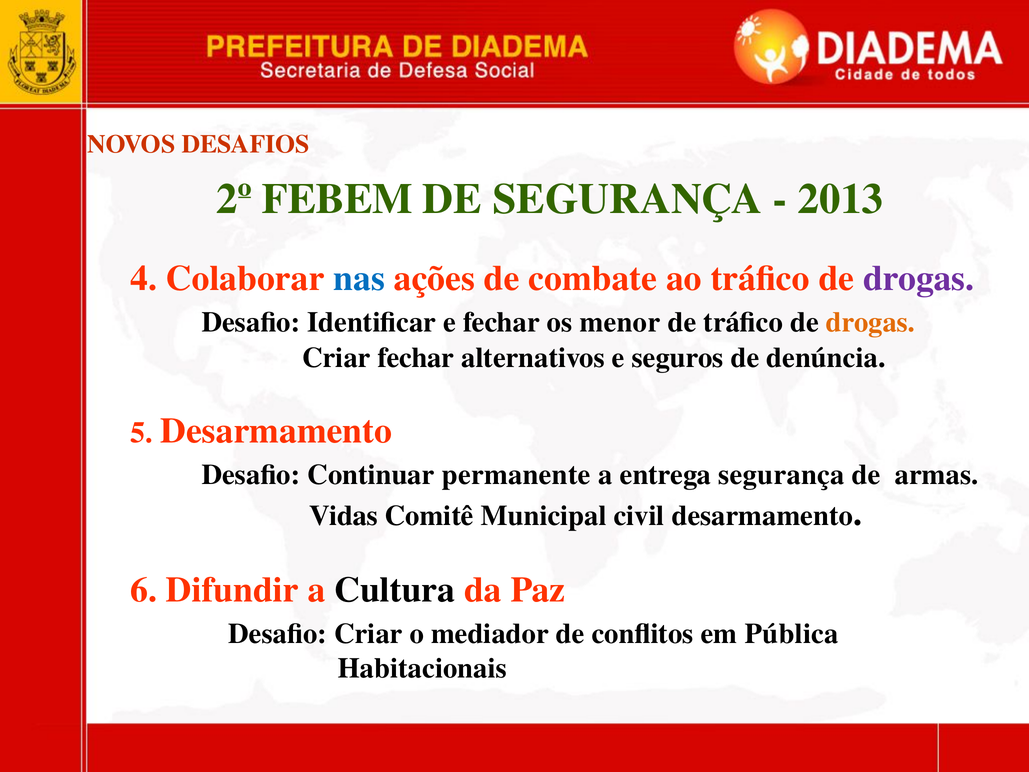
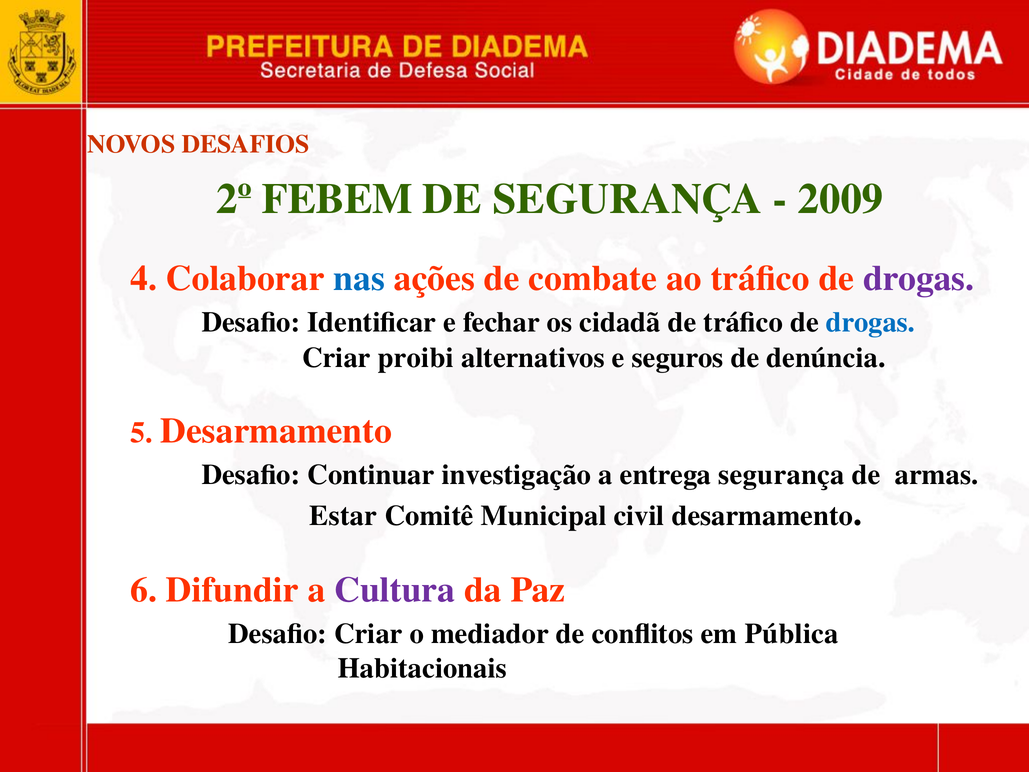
2013: 2013 -> 2009 (841, 199)
menor: menor -> cidadã (620, 322)
drogas colour: orange -> blue (870, 322)
Criar fechar: fechar -> proibi (416, 358)
permanente: permanente -> investigação (516, 474)
Vidas: Vidas -> Estar (343, 516)
Cultura colour: black -> purple (395, 590)
